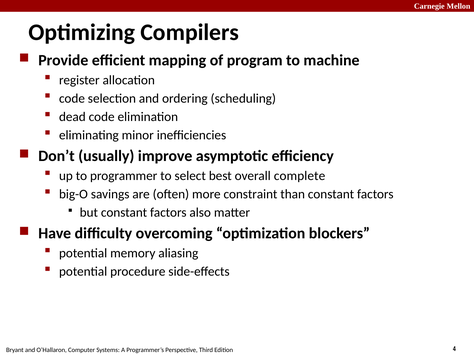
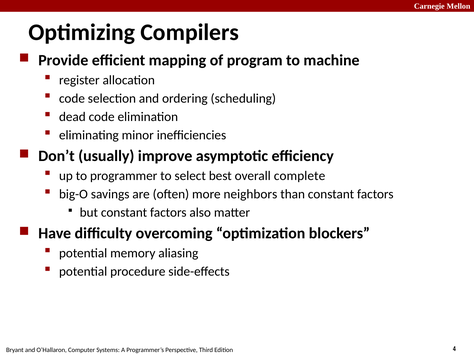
constraint: constraint -> neighbors (250, 194)
